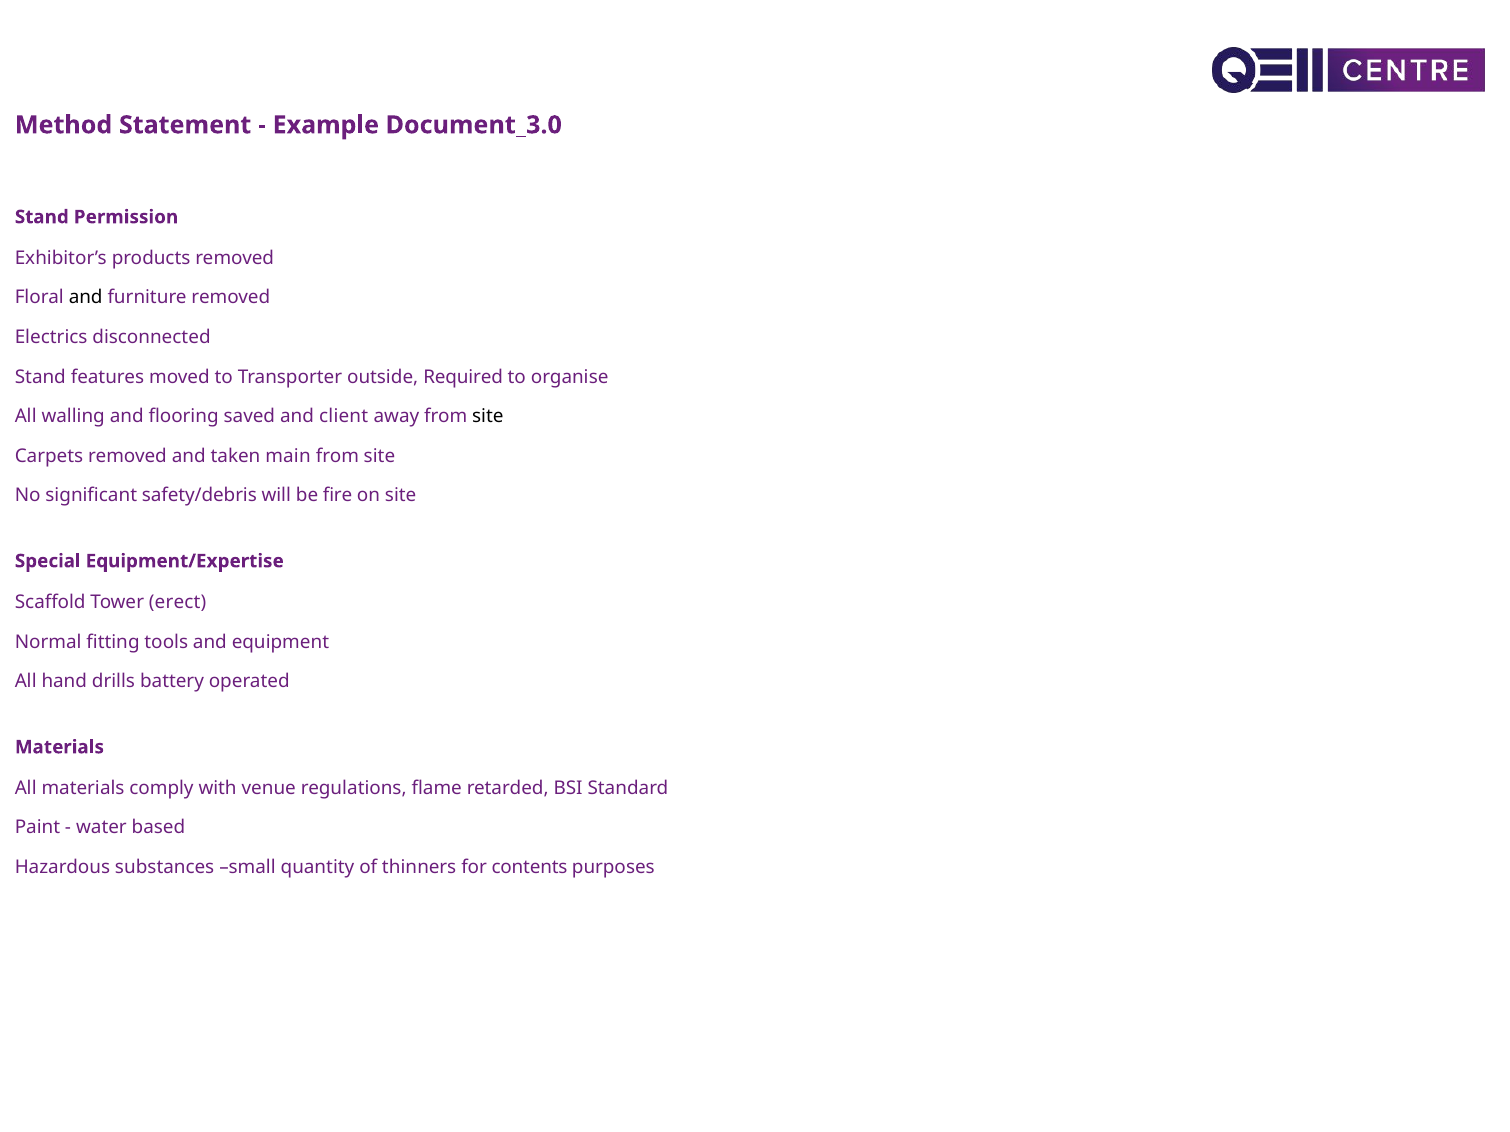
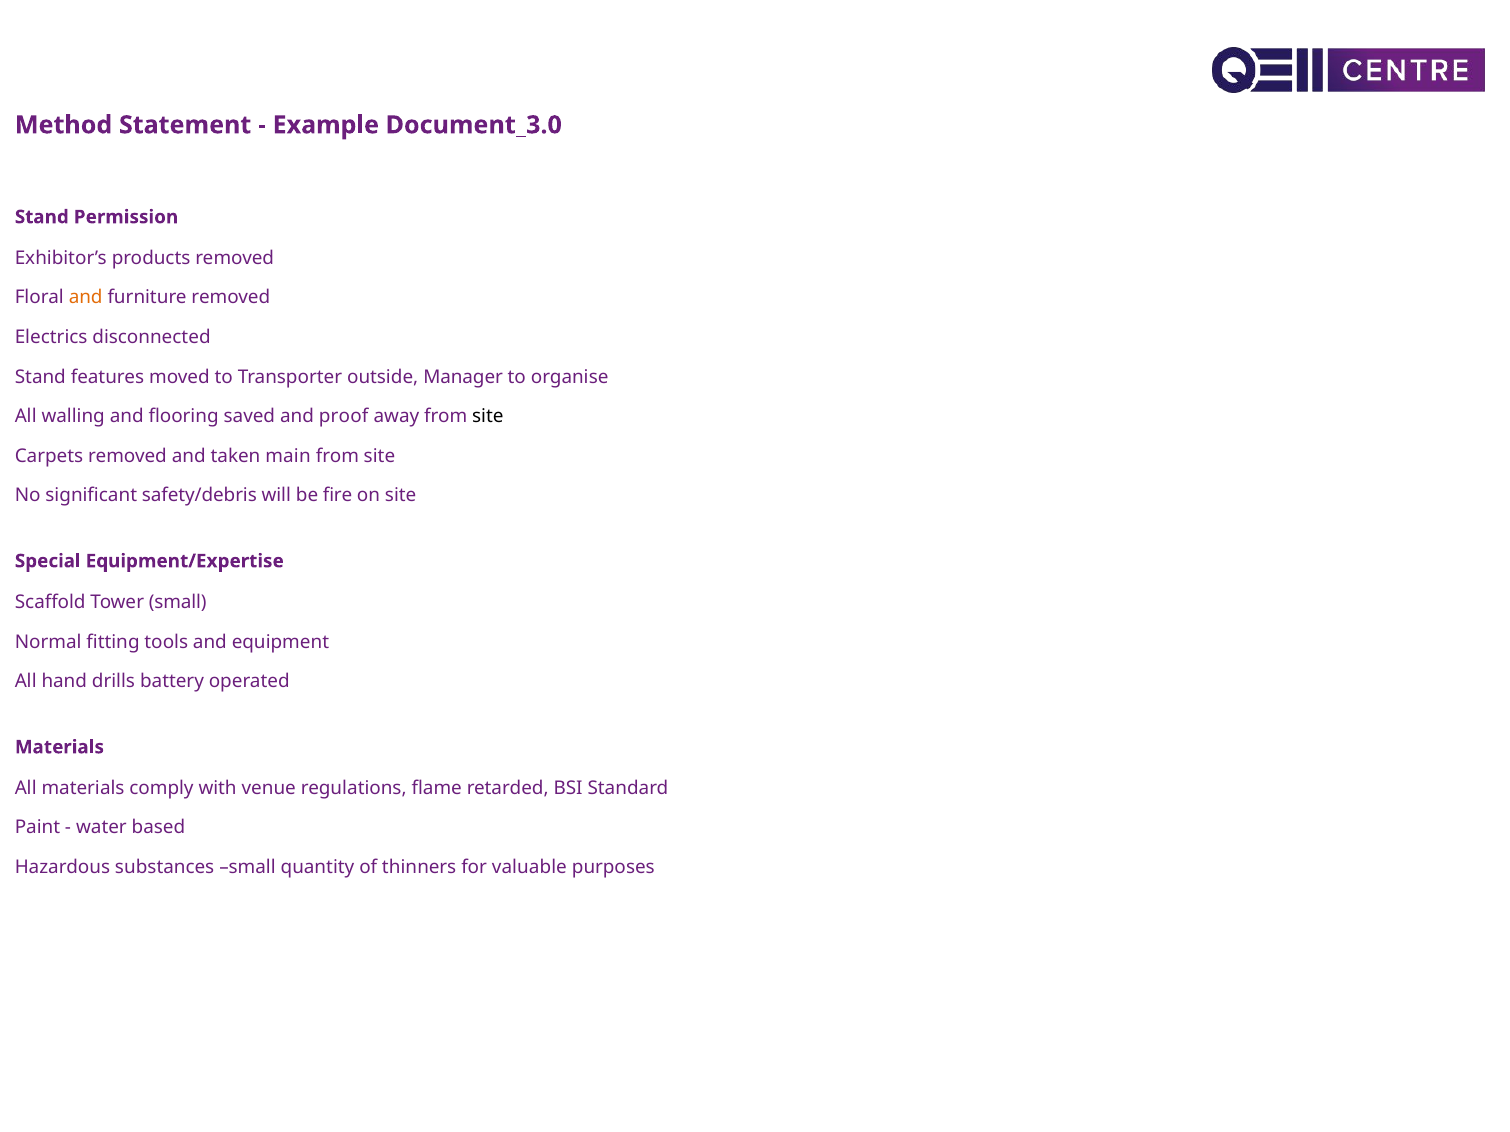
and colour: black -> orange (86, 298)
Required: Required -> Manager (463, 377)
client: client -> proof (344, 416)
Tower erect: erect -> small (178, 602)
contents: contents -> valuable (529, 867)
